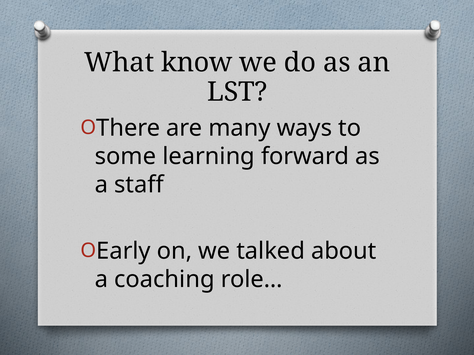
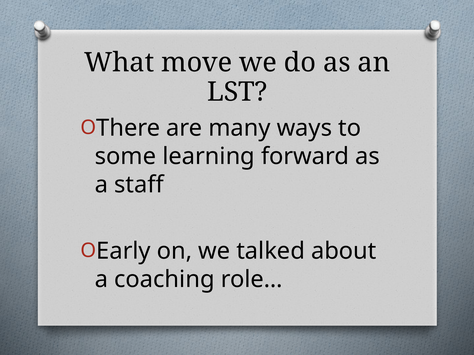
know: know -> move (197, 63)
